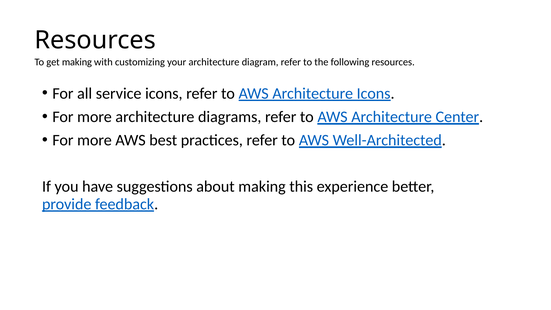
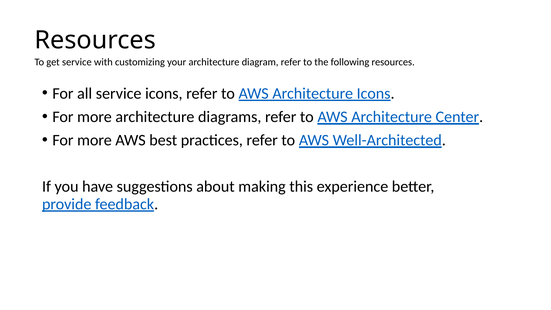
get making: making -> service (77, 62)
